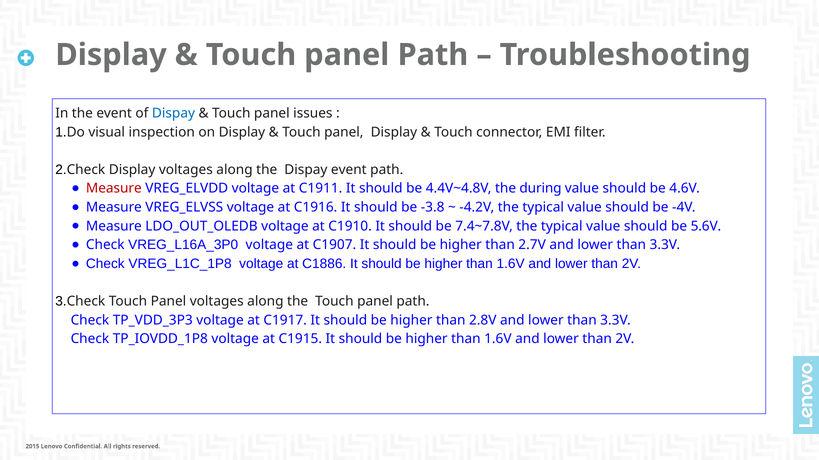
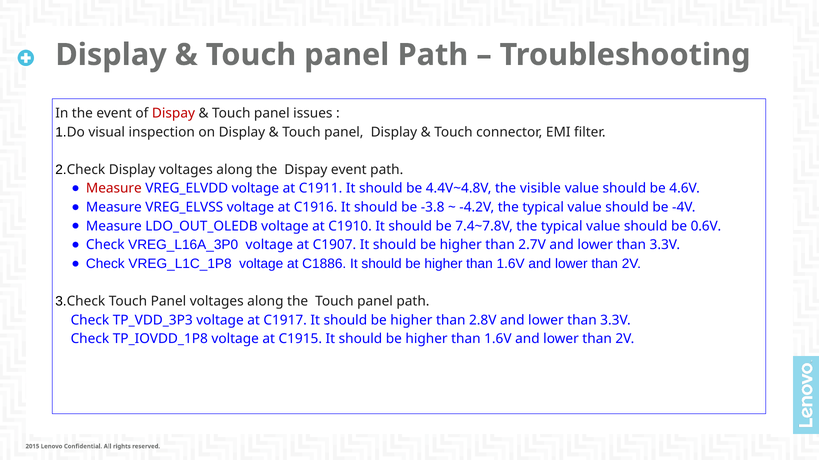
Dispay colour: blue -> red (173, 113)
during: during -> visible (540, 189)
5.6V: 5.6V -> 0.6V (706, 226)
